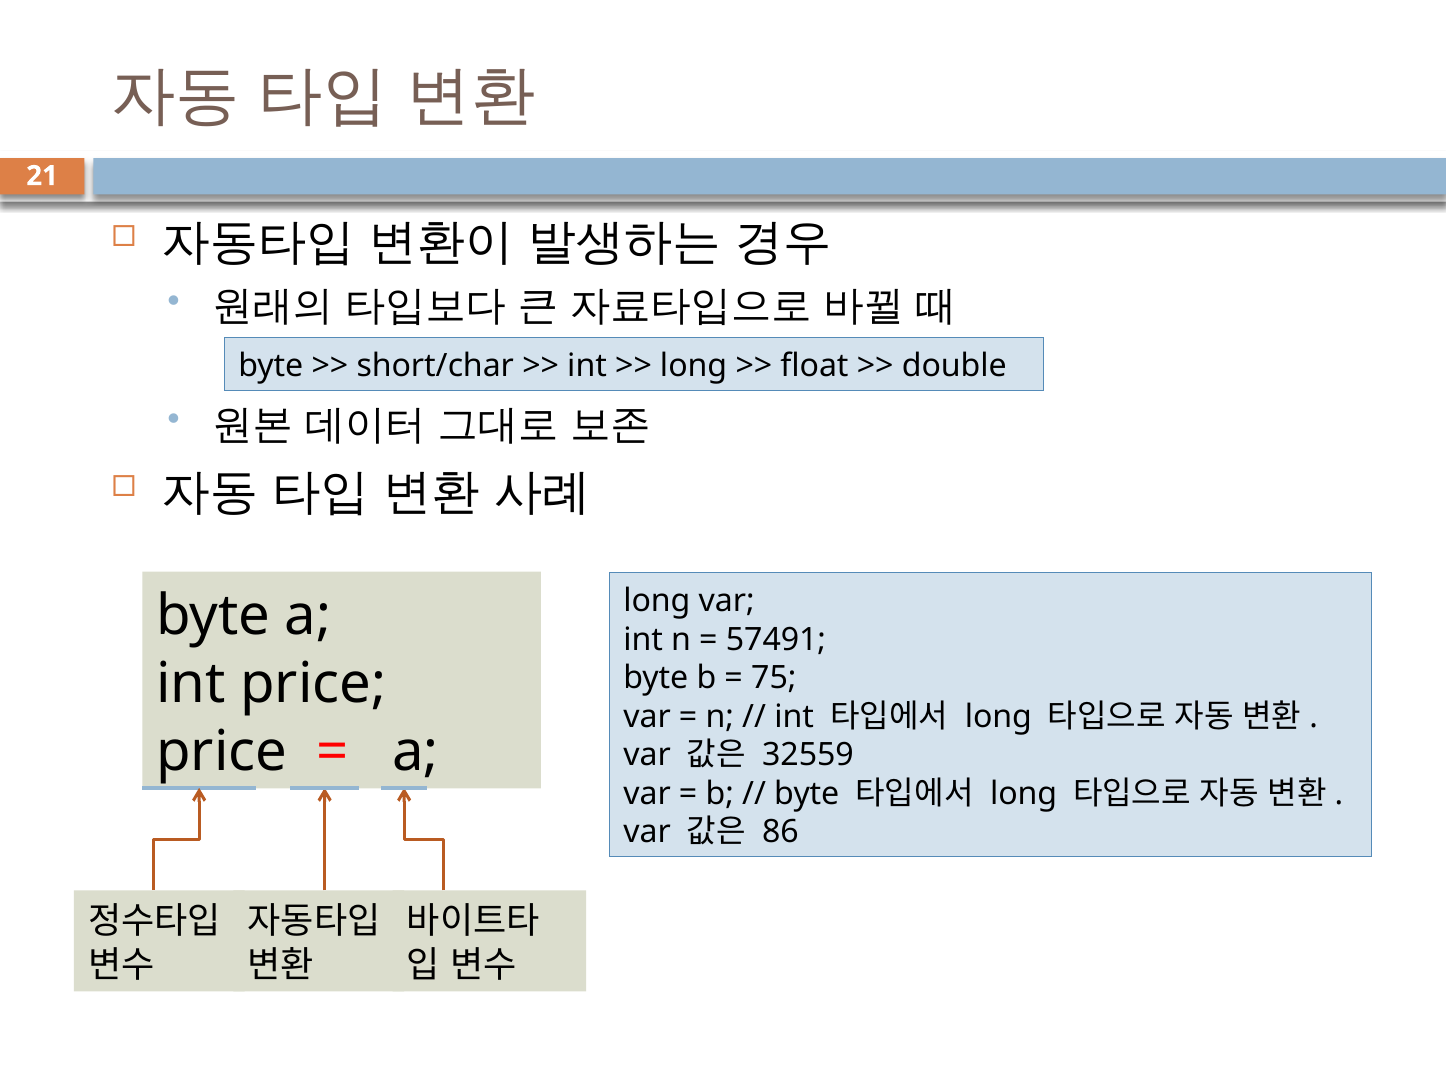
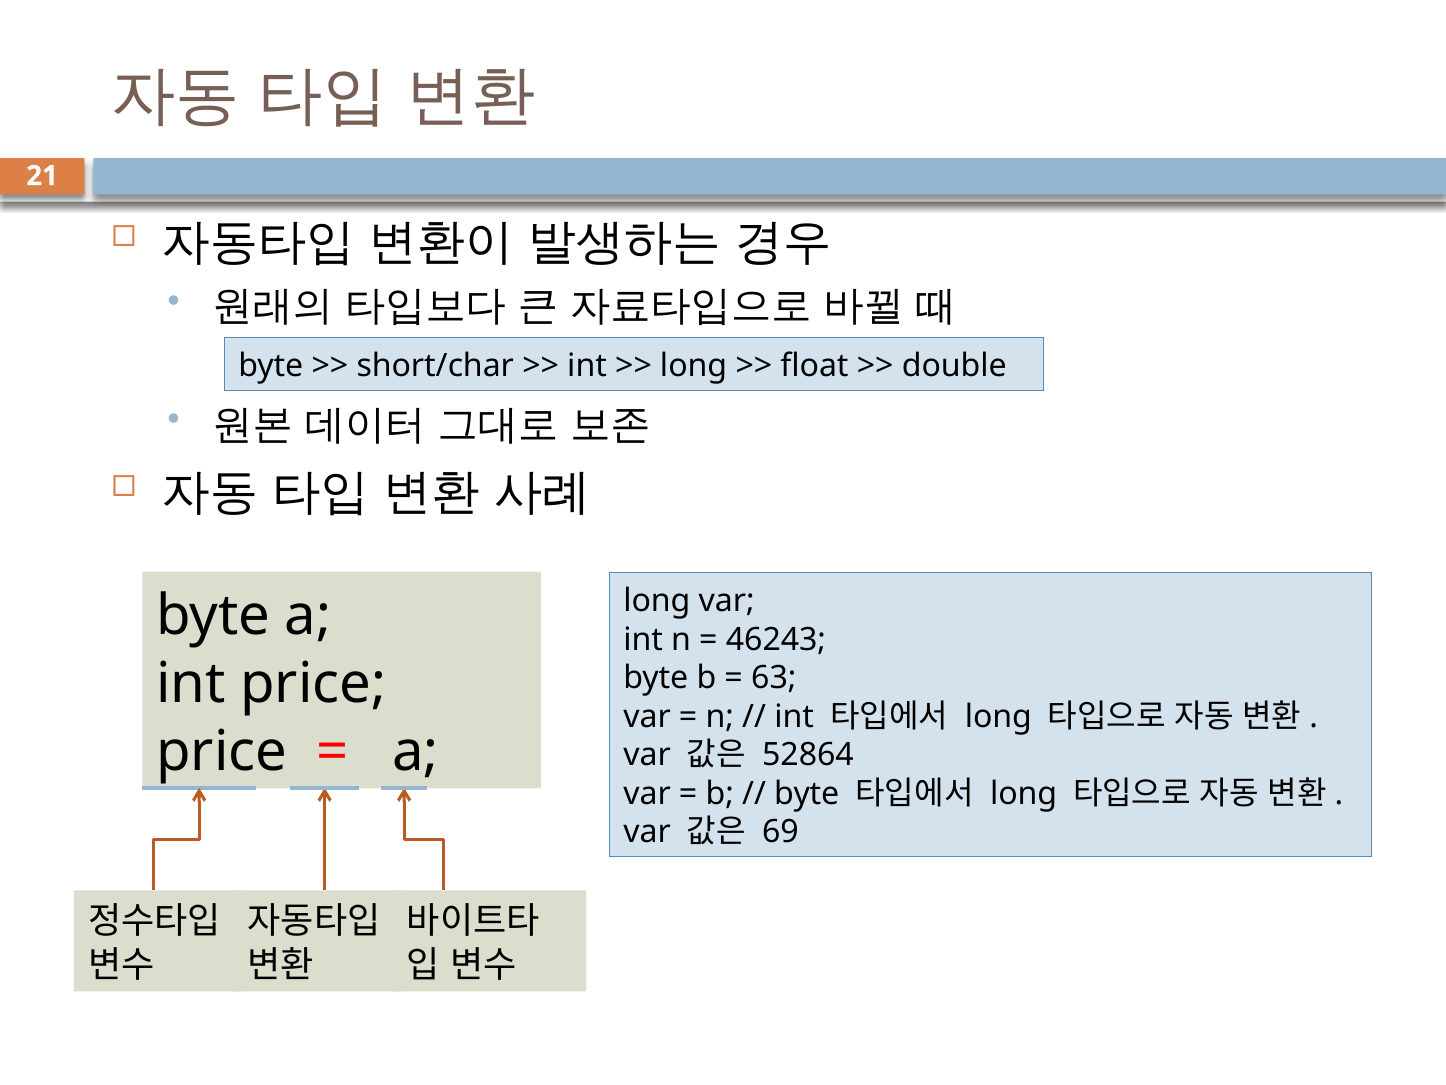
57491: 57491 -> 46243 (776, 639)
75: 75 -> 63 (774, 678)
32559: 32559 -> 52864 (808, 755)
86: 86 -> 69 (781, 832)
